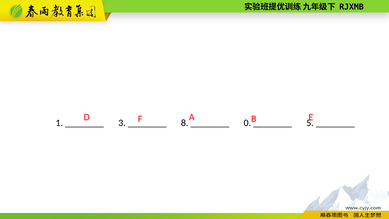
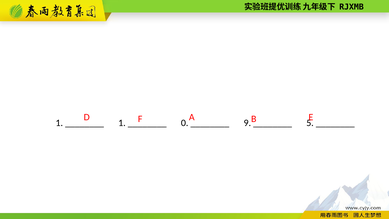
3: 3 -> 1 (122, 123)
8: 8 -> 0 (185, 123)
0: 0 -> 9 (247, 123)
